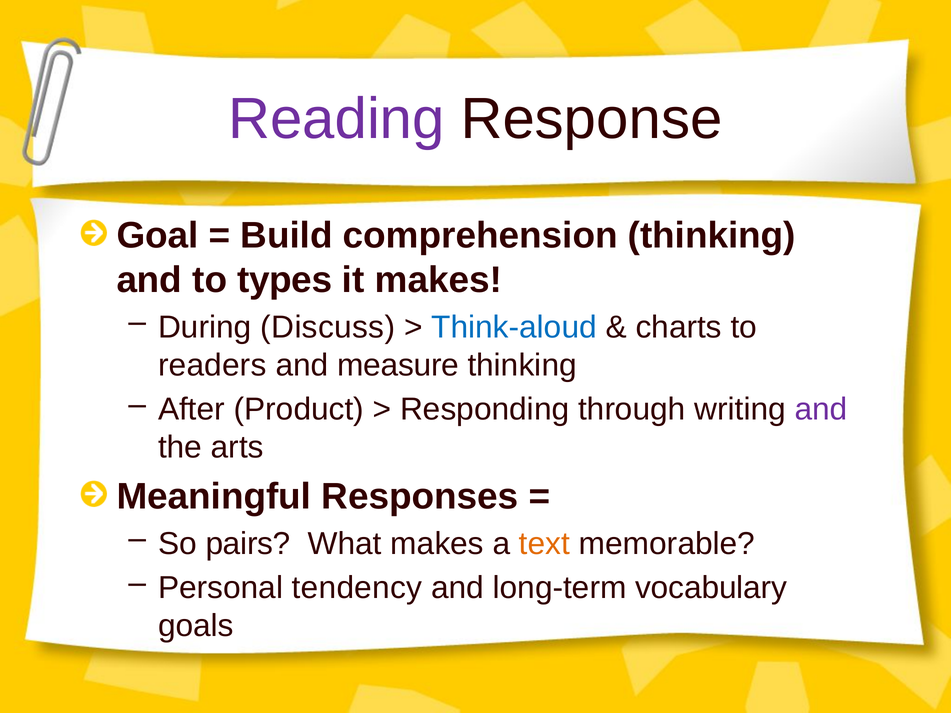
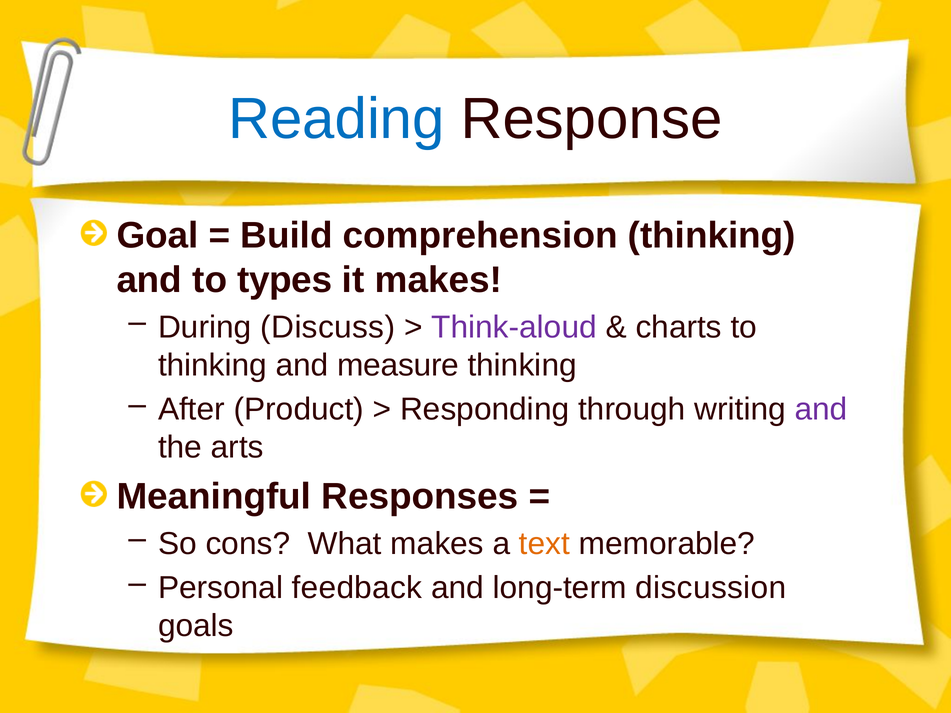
Reading colour: purple -> blue (336, 119)
Think-aloud colour: blue -> purple (514, 327)
readers: readers -> thinking (212, 365)
pairs: pairs -> cons (248, 544)
tendency: tendency -> feedback (357, 588)
vocabulary: vocabulary -> discussion (711, 588)
